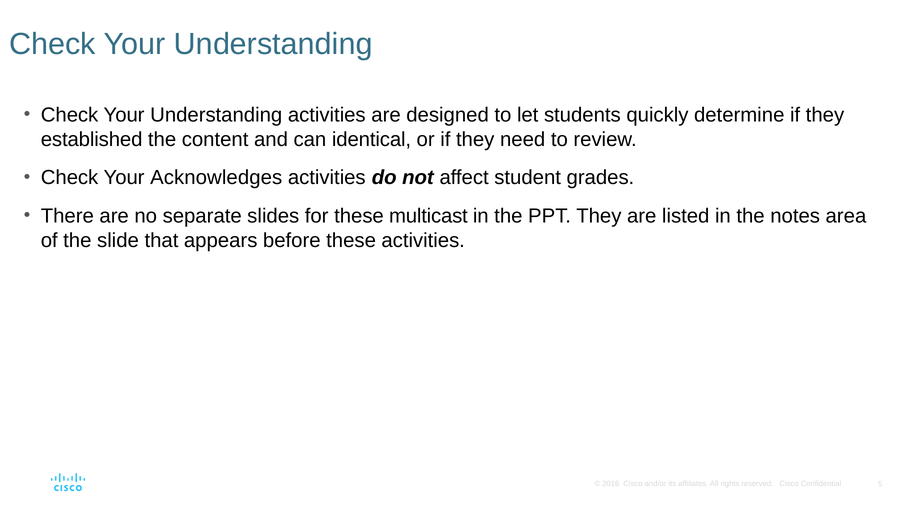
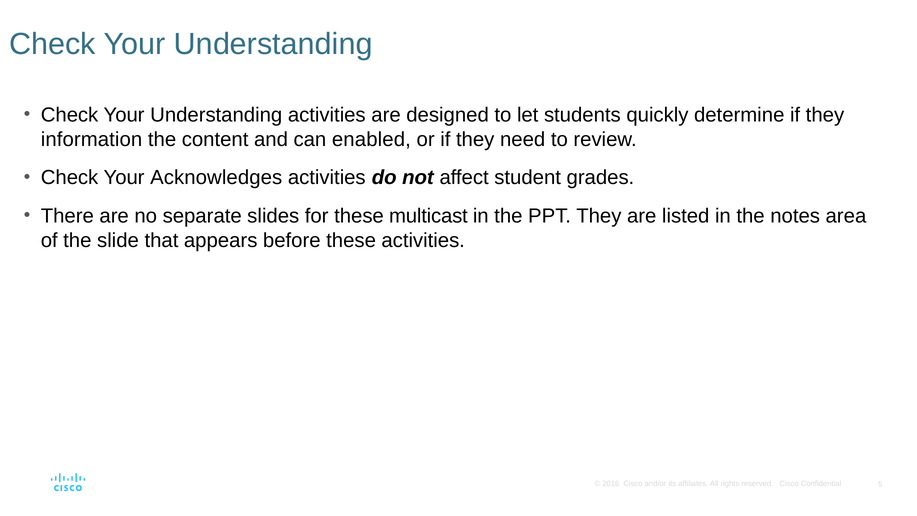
established: established -> information (92, 139)
identical: identical -> enabled (371, 139)
